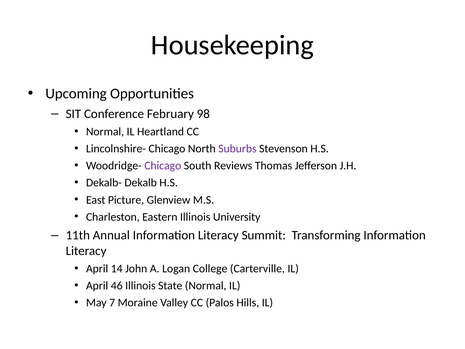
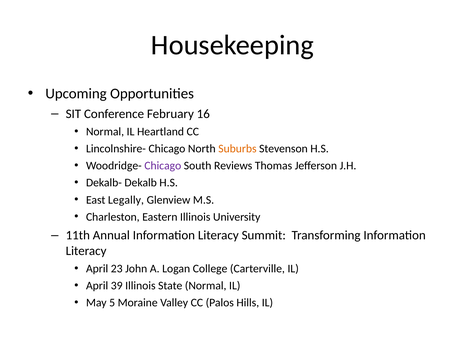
98: 98 -> 16 (203, 114)
Suburbs colour: purple -> orange (237, 149)
Picture: Picture -> Legally (126, 200)
14: 14 -> 23 (117, 268)
46: 46 -> 39 (117, 285)
7: 7 -> 5 (112, 303)
